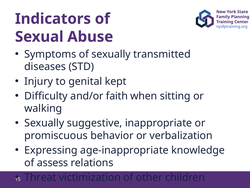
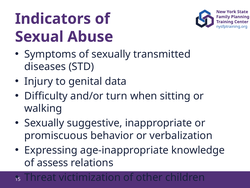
kept: kept -> data (116, 81)
faith: faith -> turn (117, 96)
